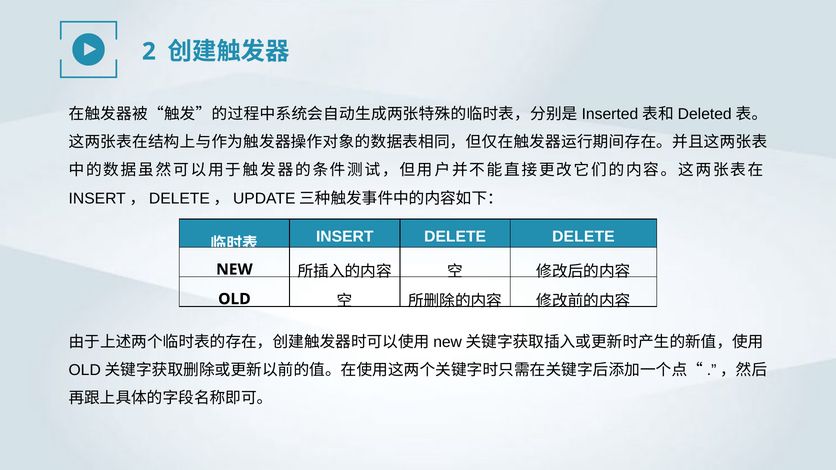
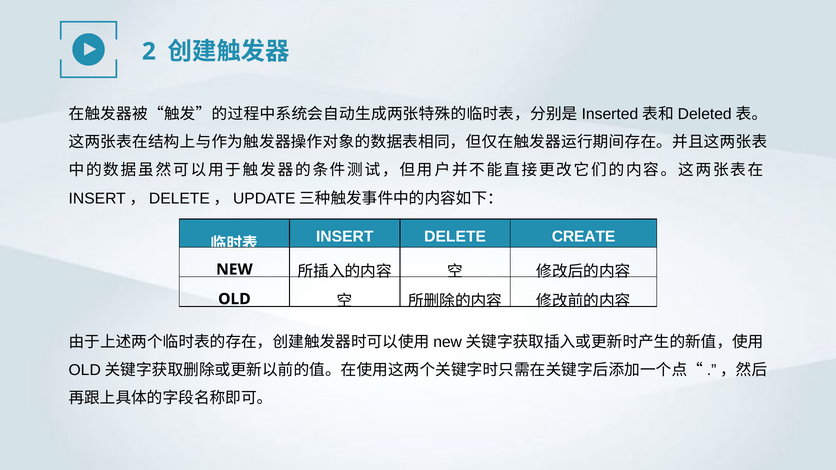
DELETE DELETE: DELETE -> CREATE (584, 237)
